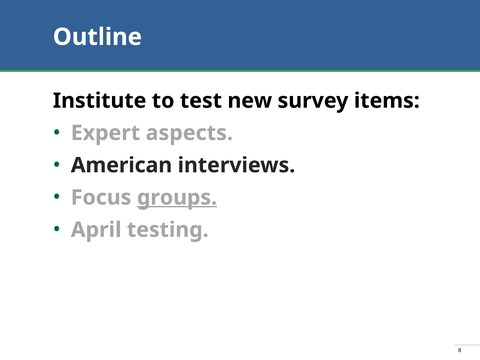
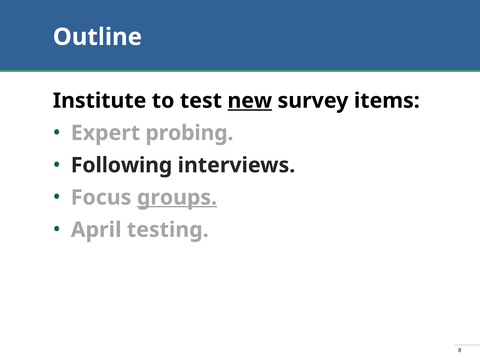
new underline: none -> present (250, 101)
aspects: aspects -> probing (189, 133)
American: American -> Following (122, 165)
